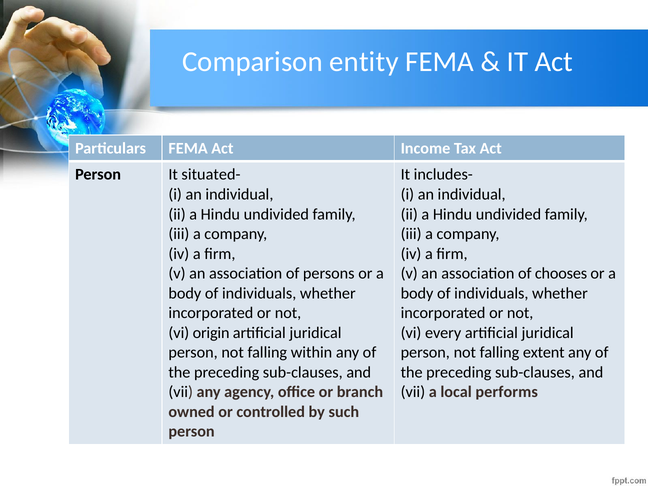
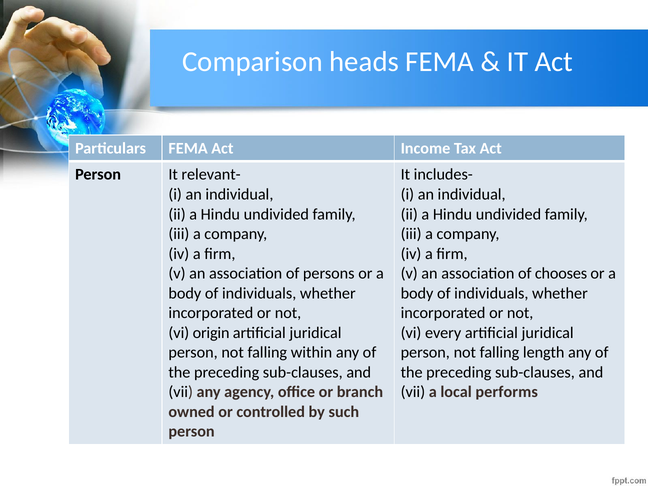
entity: entity -> heads (364, 62)
situated-: situated- -> relevant- (211, 175)
extent: extent -> length (544, 353)
